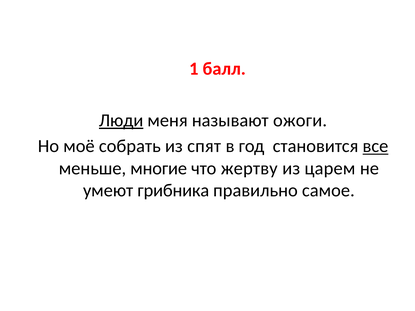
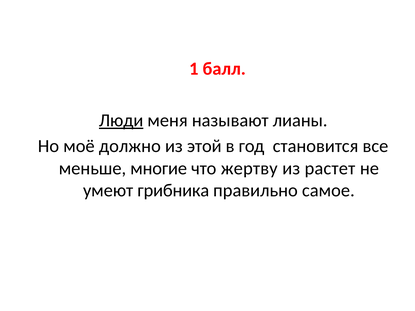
ожоги: ожоги -> лианы (300, 120)
собрать: собрать -> должно (130, 146)
спят: спят -> этой (204, 146)
все underline: present -> none (375, 146)
царем: царем -> растет (330, 168)
